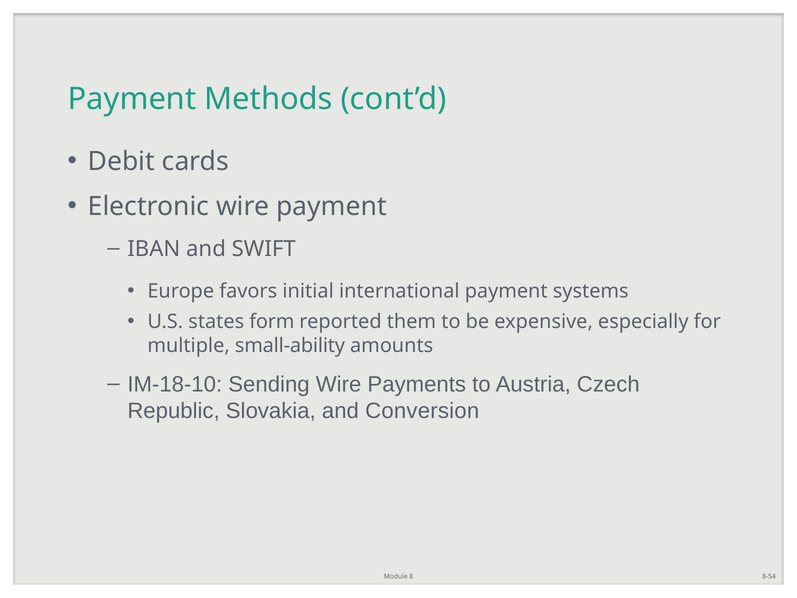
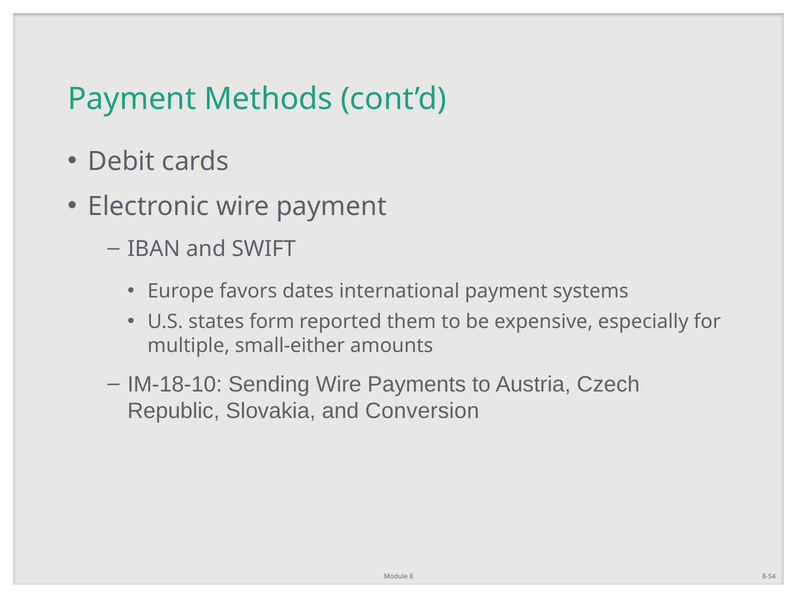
initial: initial -> dates (308, 291)
small-ability: small-ability -> small-either (290, 345)
